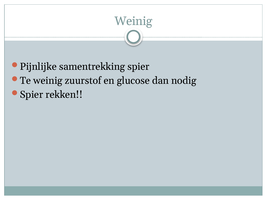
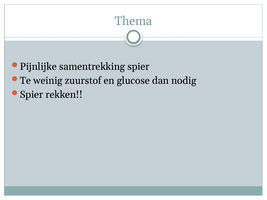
Weinig: Weinig -> Thema (133, 21)
